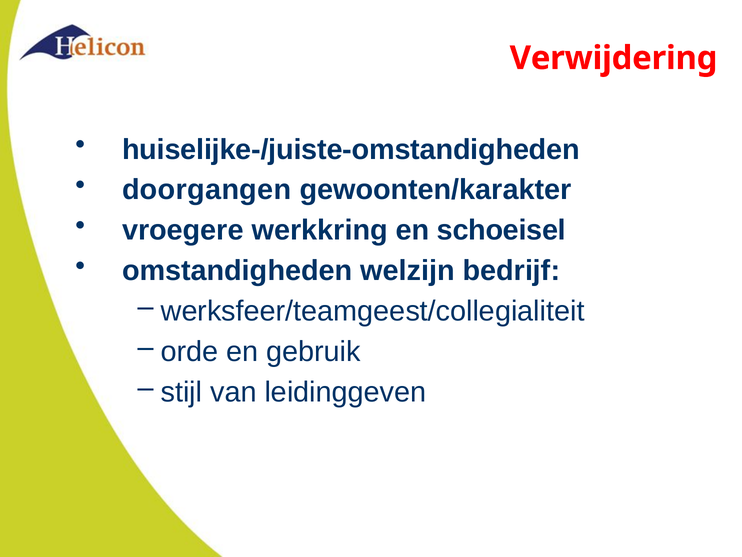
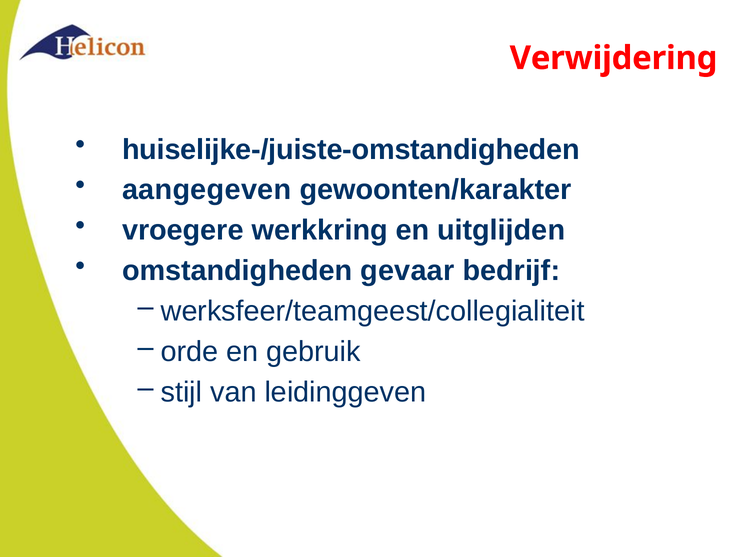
doorgangen: doorgangen -> aangegeven (207, 190)
schoeisel: schoeisel -> uitglijden (501, 230)
welzijn: welzijn -> gevaar (407, 271)
